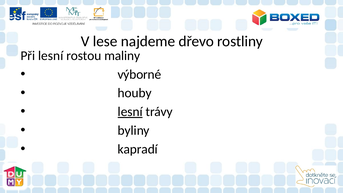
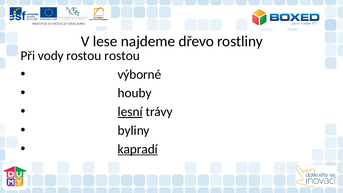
Při lesní: lesní -> vody (51, 56)
rostou maliny: maliny -> rostou (122, 56)
kapradí underline: none -> present (138, 149)
